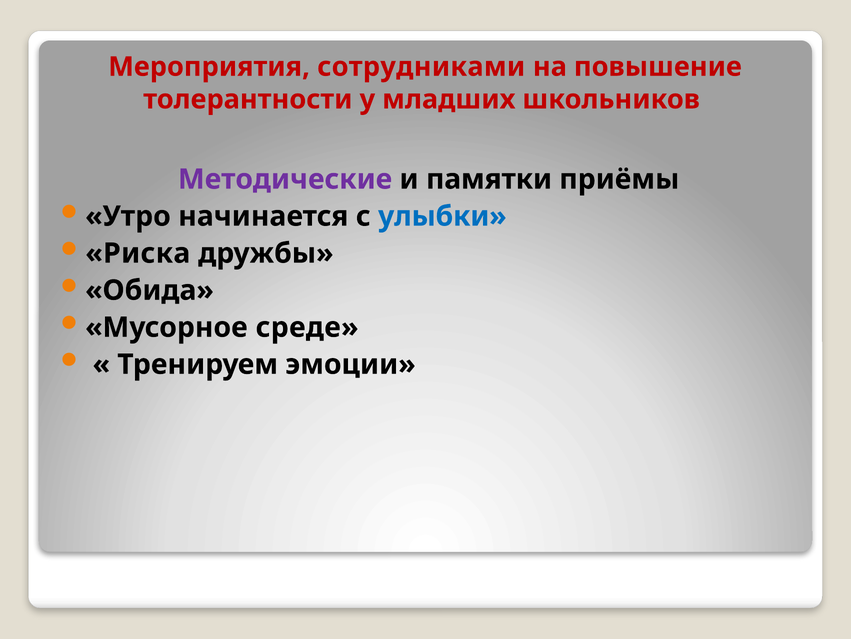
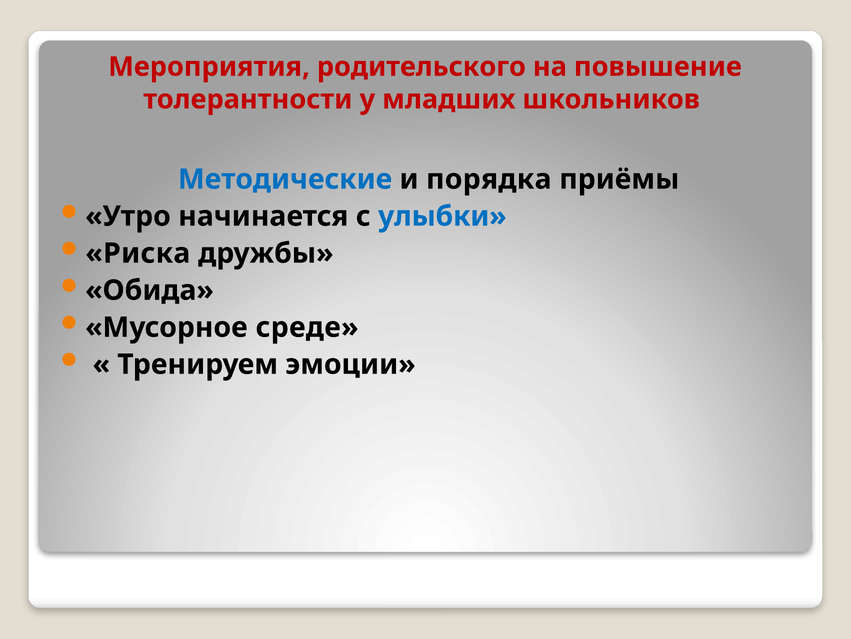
сотрудниками: сотрудниками -> родительского (421, 67)
Методические colour: purple -> blue (285, 179)
памятки: памятки -> порядка (489, 179)
